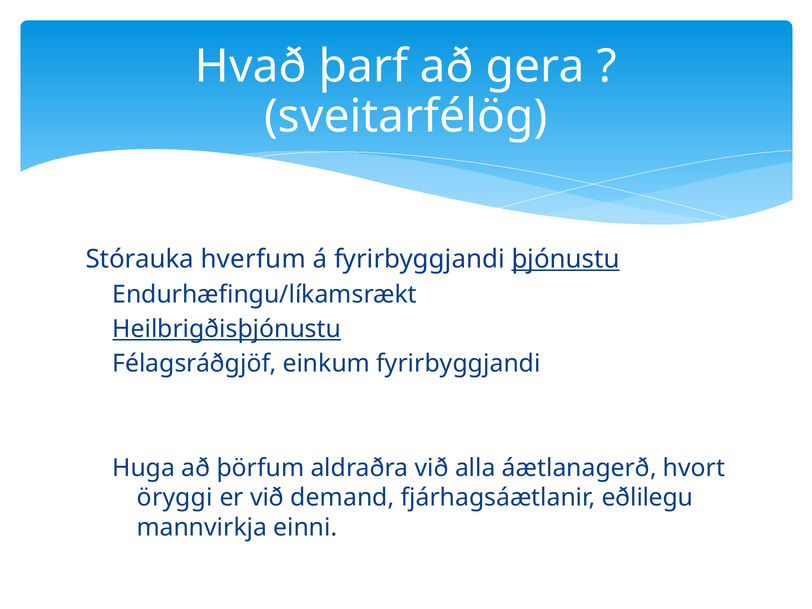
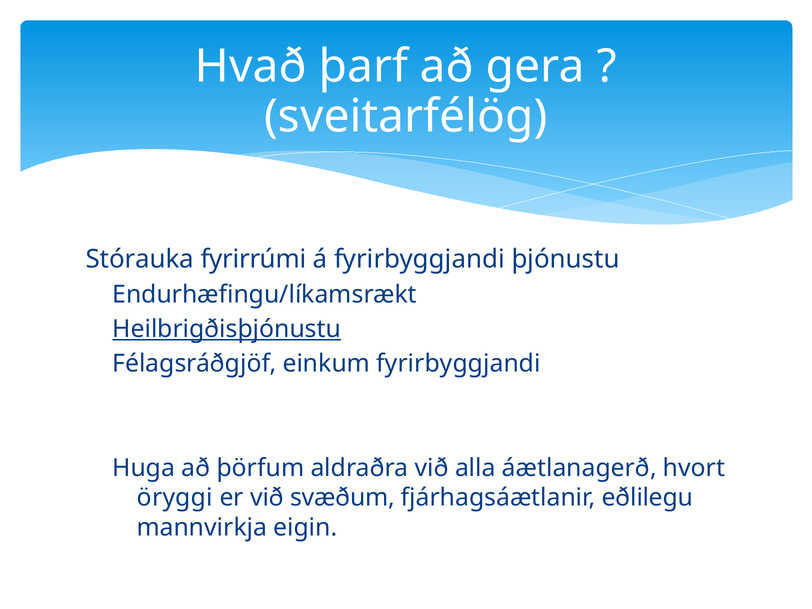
hverfum: hverfum -> fyrirrúmi (253, 259)
þjónustu underline: present -> none (566, 259)
demand: demand -> svæðum (343, 498)
einni: einni -> eigin (305, 527)
